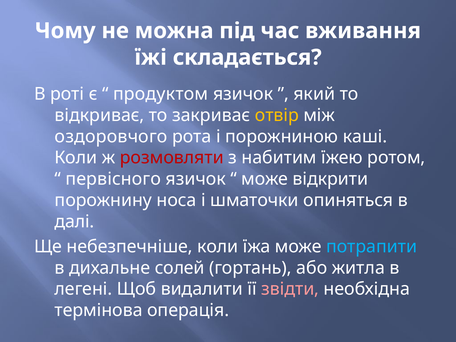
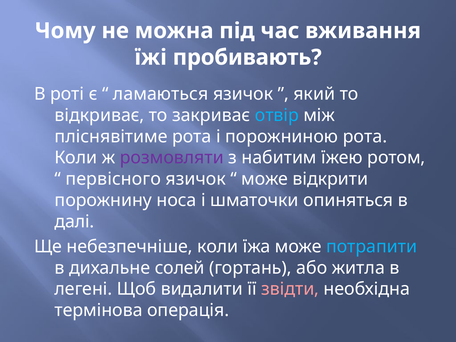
складається: складається -> пробивають (247, 57)
продуктом: продуктом -> ламаються (161, 94)
отвір colour: yellow -> light blue (277, 115)
оздоровчого: оздоровчого -> пліснявітиме (111, 137)
порожниною каші: каші -> рота (365, 137)
розмовляти colour: red -> purple (172, 158)
